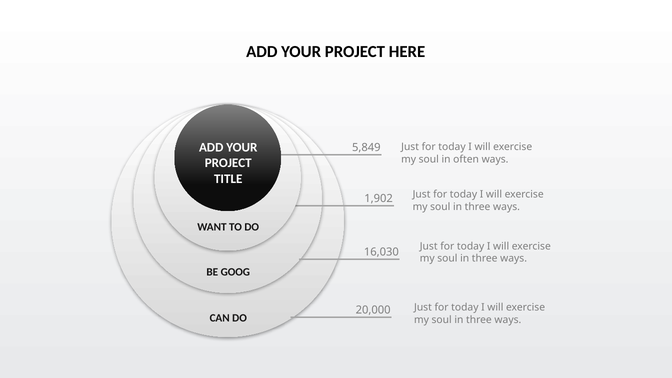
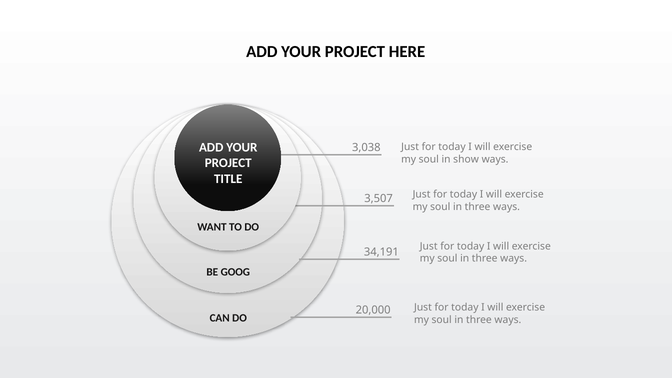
5,849: 5,849 -> 3,038 (366, 148)
often: often -> show (466, 159)
1,902: 1,902 -> 3,507 (379, 198)
16,030: 16,030 -> 34,191 (381, 252)
